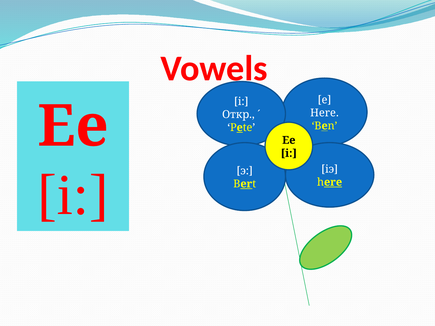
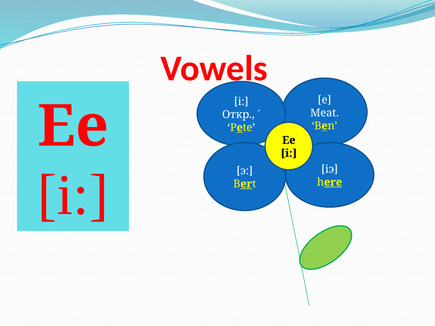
Here: Here -> Meat (325, 113)
